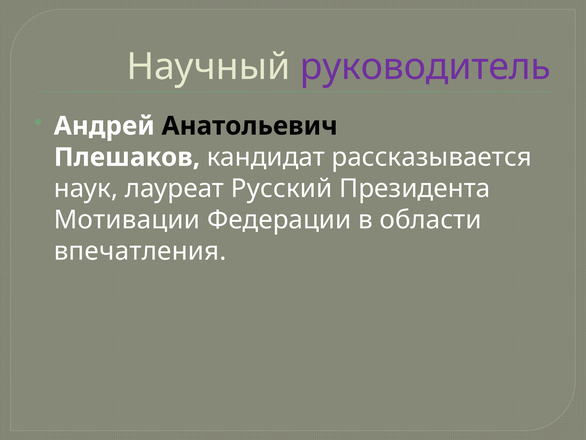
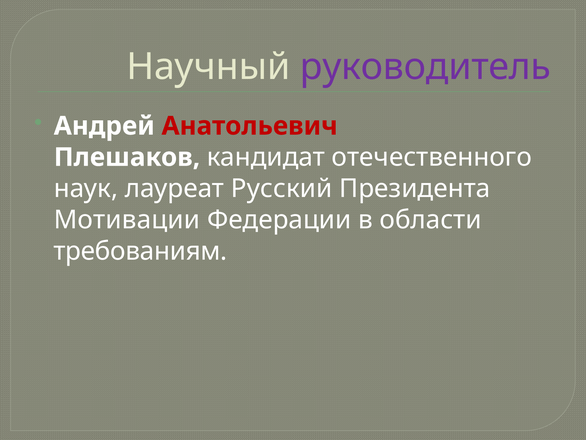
Анатольевич colour: black -> red (250, 126)
рассказывается: рассказывается -> отечественного (432, 157)
впечатления: впечатления -> требованиям (140, 251)
